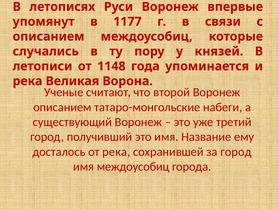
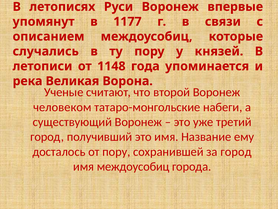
описанием: описанием -> человеком (62, 107)
от река: река -> пору (116, 151)
